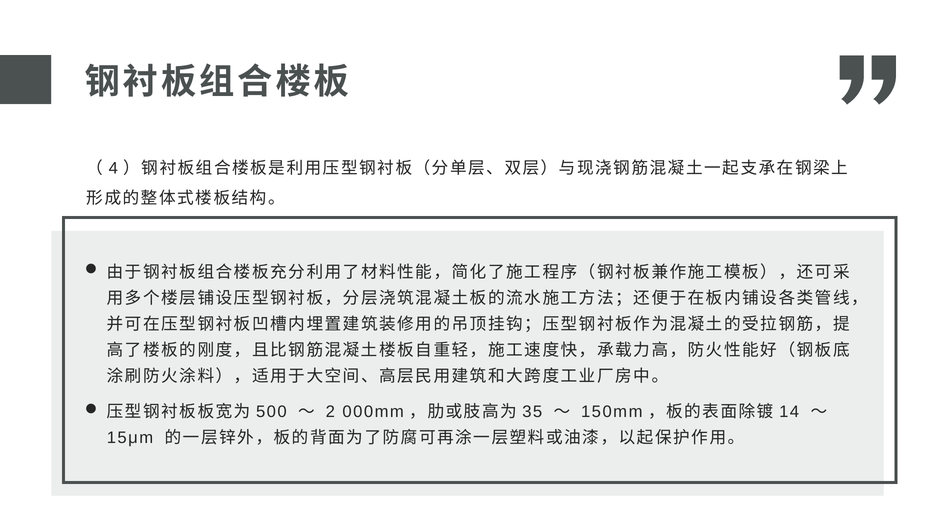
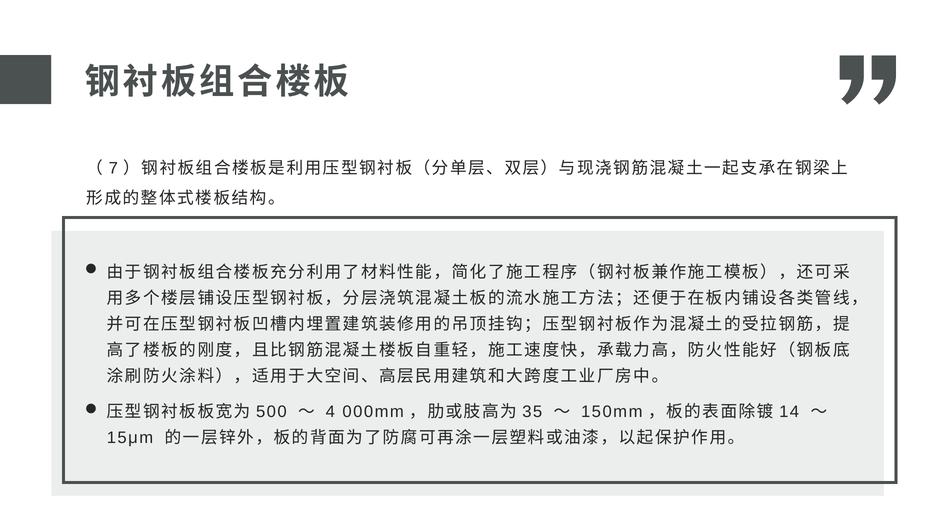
4: 4 -> 7 (113, 168)
2: 2 -> 4 (330, 412)
